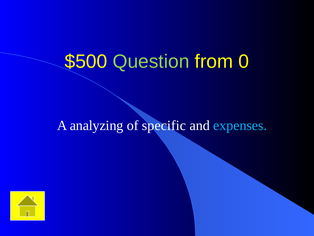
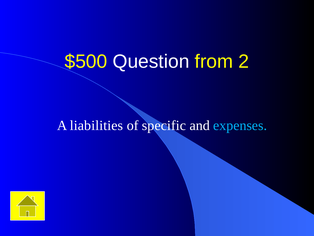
Question colour: light green -> white (151, 62)
0: 0 -> 2 (244, 62)
analyzing: analyzing -> liabilities (97, 125)
